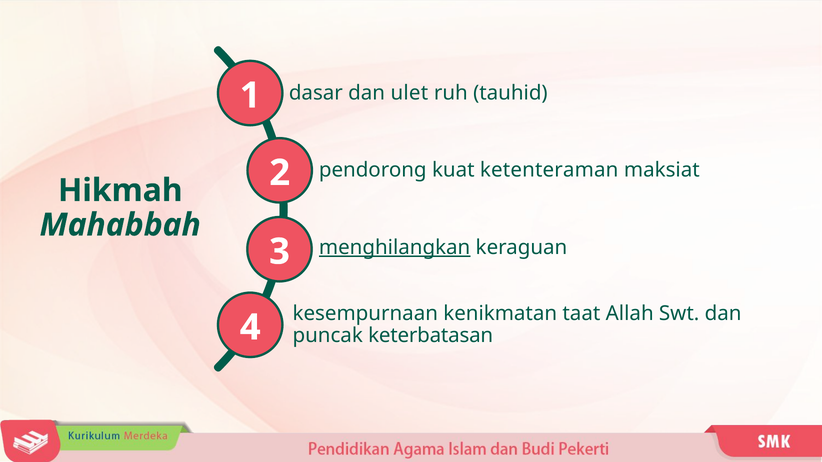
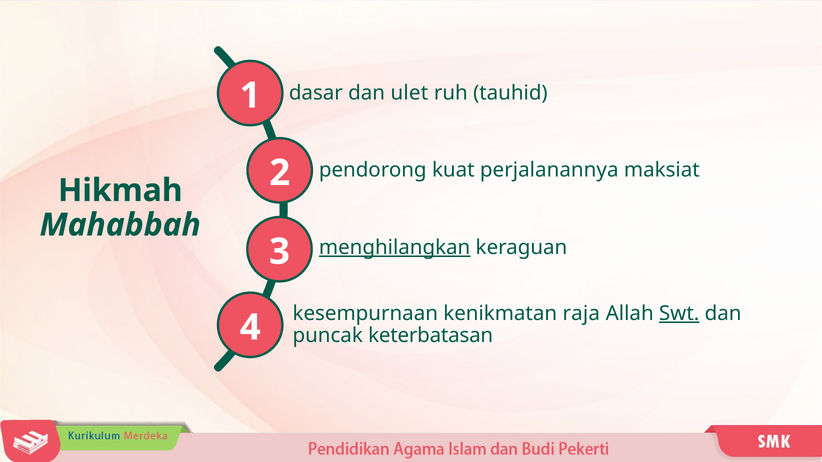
ketenteraman: ketenteraman -> perjalanannya (549, 170)
taat: taat -> raja (581, 314)
Swt underline: none -> present (679, 314)
